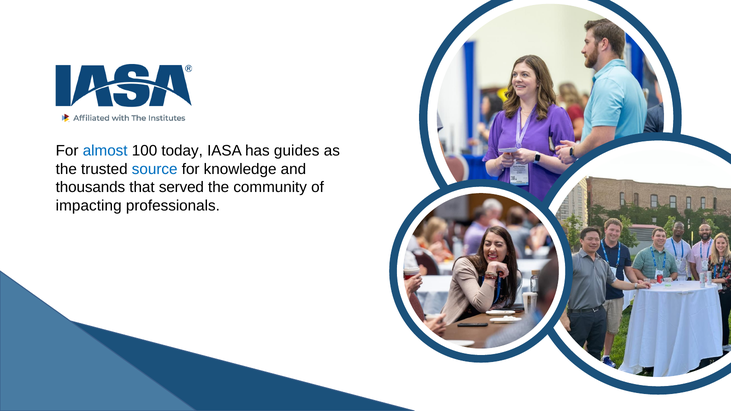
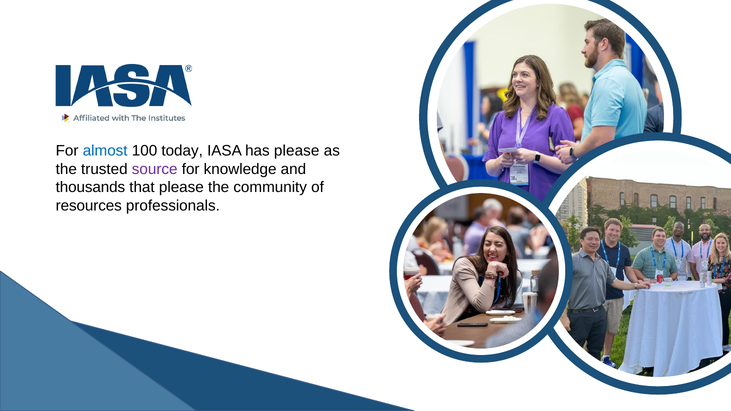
has guides: guides -> please (297, 151)
source colour: blue -> purple (155, 169)
that served: served -> please (181, 187)
impacting: impacting -> resources (89, 206)
